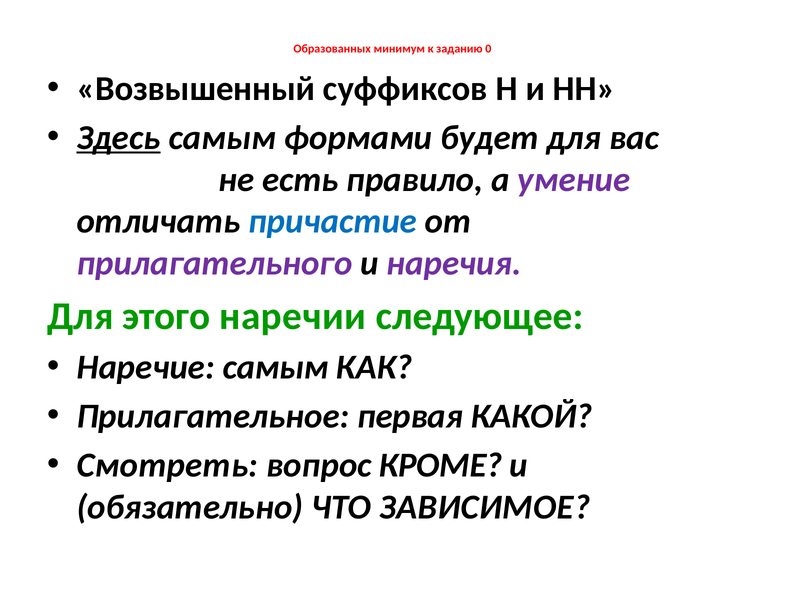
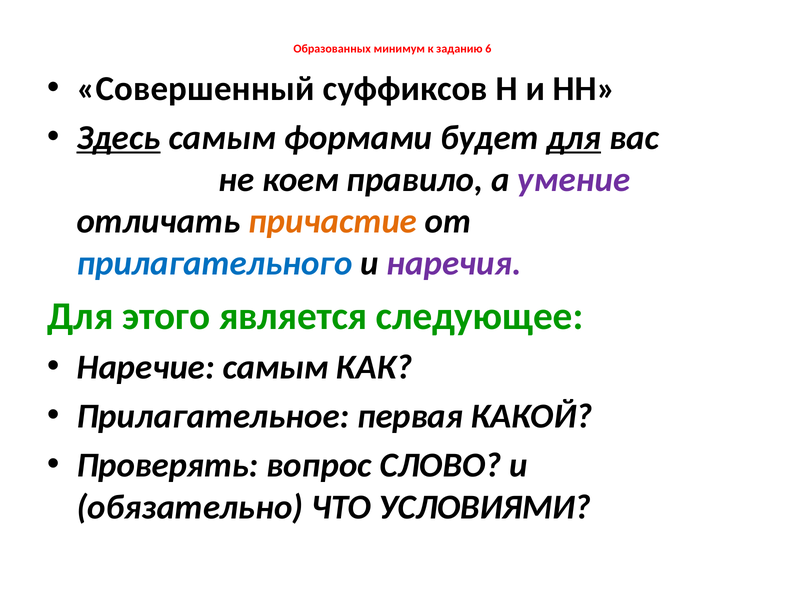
0: 0 -> 6 (488, 49)
Возвышенный: Возвышенный -> Совершенный (196, 89)
для underline: none -> present (574, 138)
есть: есть -> коем (301, 179)
причастие colour: blue -> orange (333, 221)
прилагательного colour: purple -> blue (214, 263)
наречии: наречии -> является (293, 316)
Смотреть: Смотреть -> Проверять (168, 465)
КРОМЕ: КРОМЕ -> СЛОВО (441, 465)
ЗАВИСИМОЕ: ЗАВИСИМОЕ -> УСЛОВИЯМИ (485, 507)
